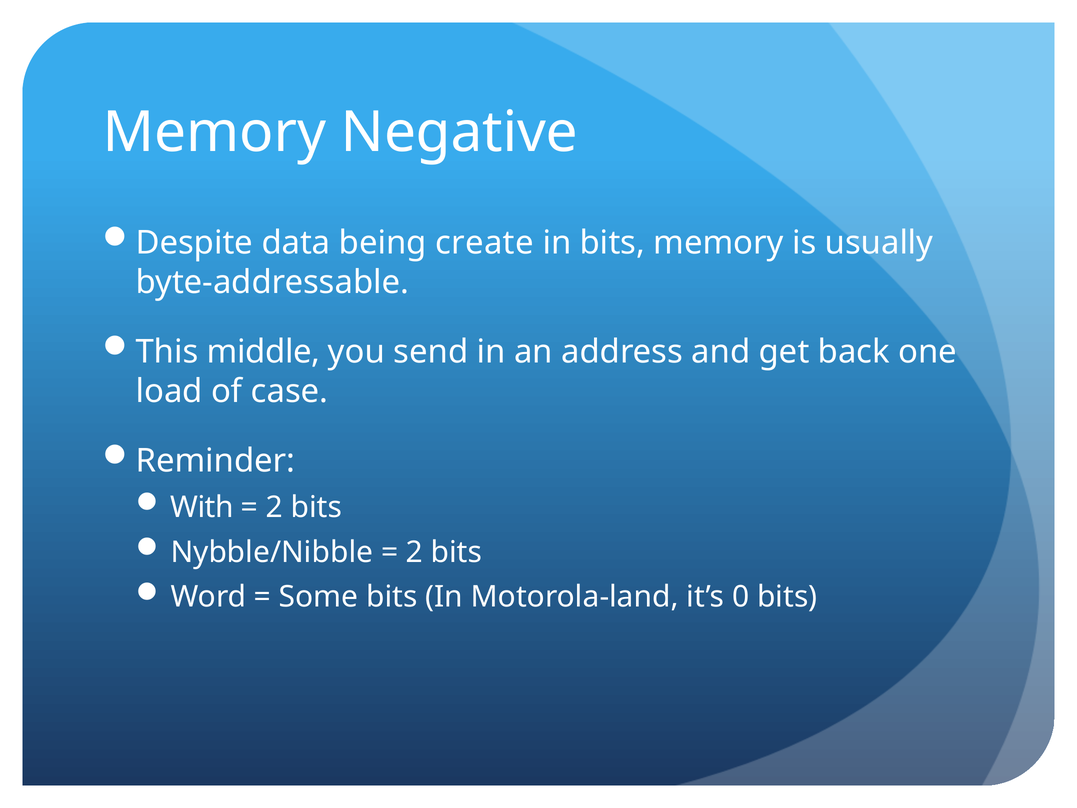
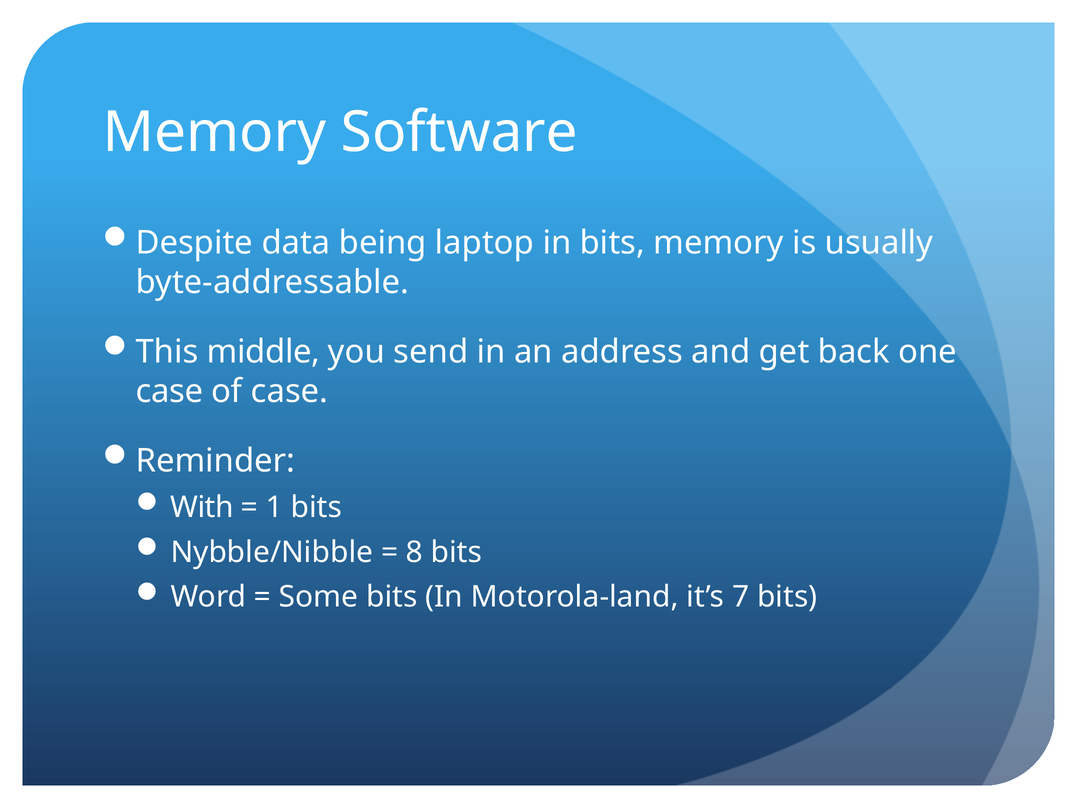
Negative: Negative -> Software (459, 132)
create: create -> laptop (485, 243)
load: load -> case (169, 391)
2: 2 -> 1 (274, 507)
2: 2 -> 8 (414, 552)
0: 0 -> 7 (741, 597)
